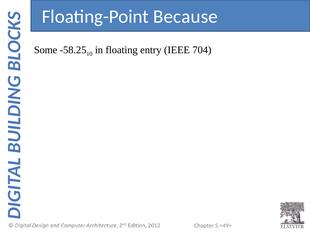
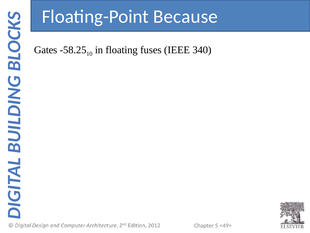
Some: Some -> Gates (46, 50)
entry: entry -> fuses (151, 50)
704: 704 -> 340 (202, 50)
